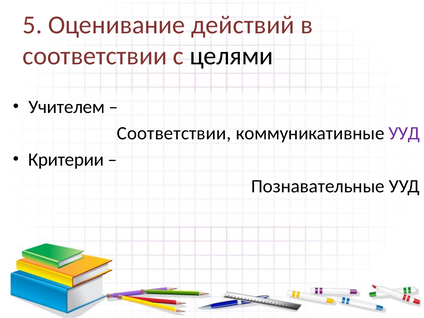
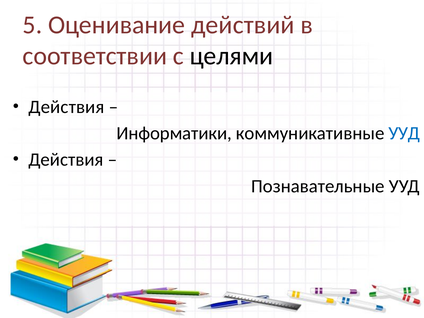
Учителем: Учителем -> Действия (66, 107)
Соответствии: Соответствии -> Информатики (174, 133)
УУД colour: purple -> blue (404, 133)
Критерии: Критерии -> Действия (66, 160)
